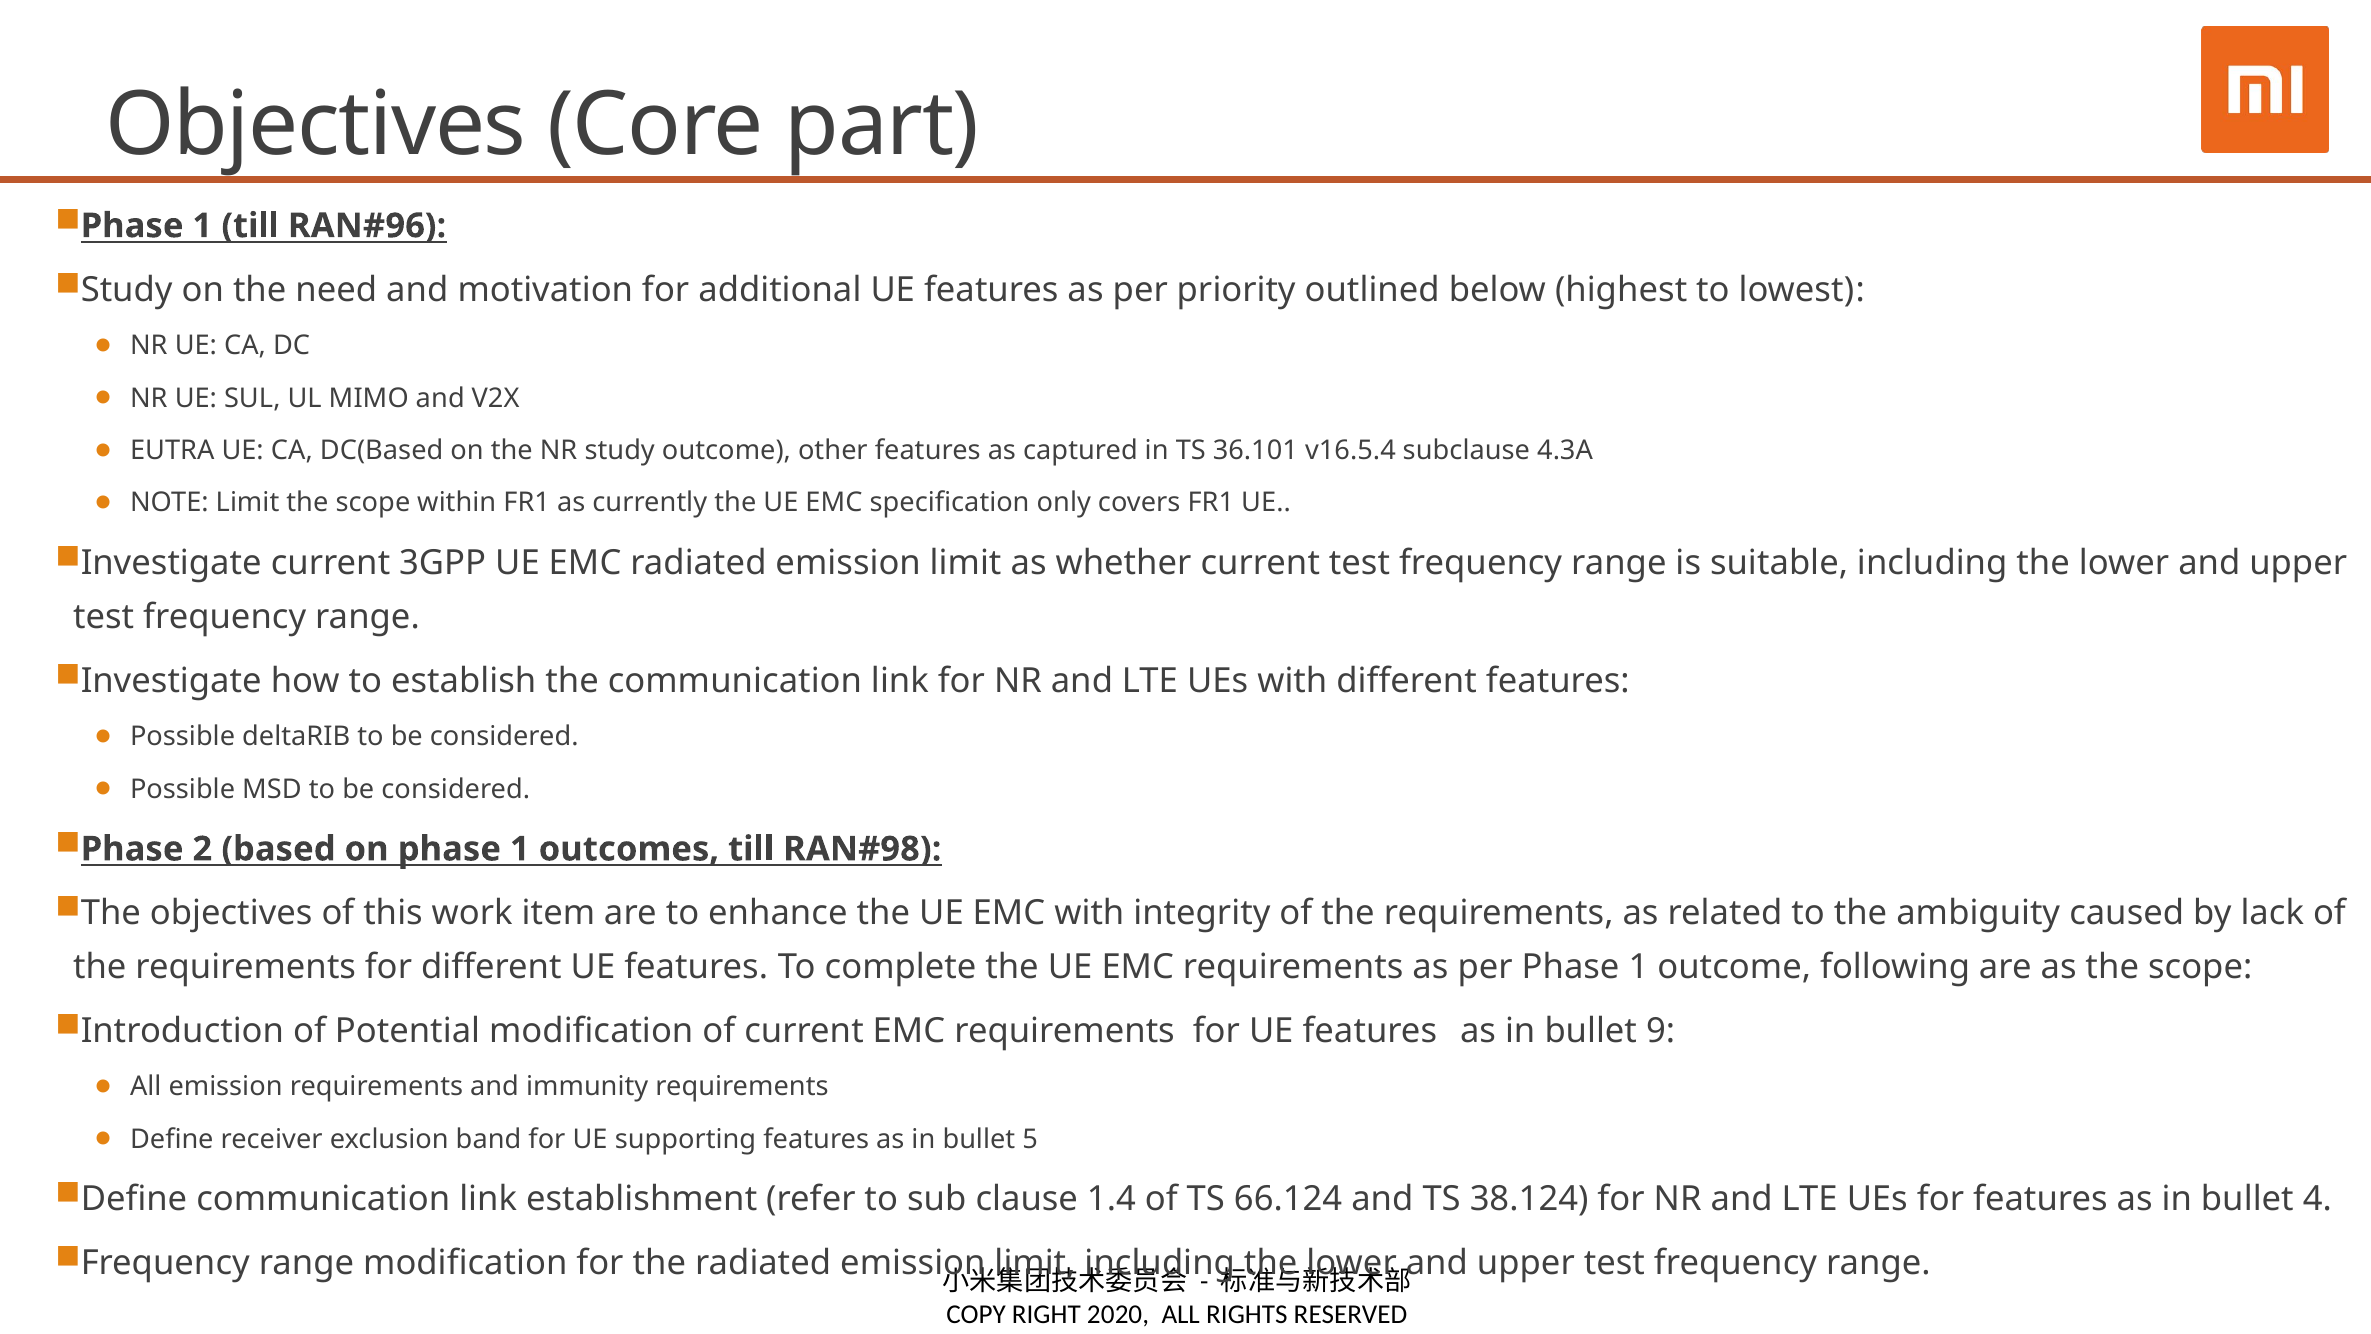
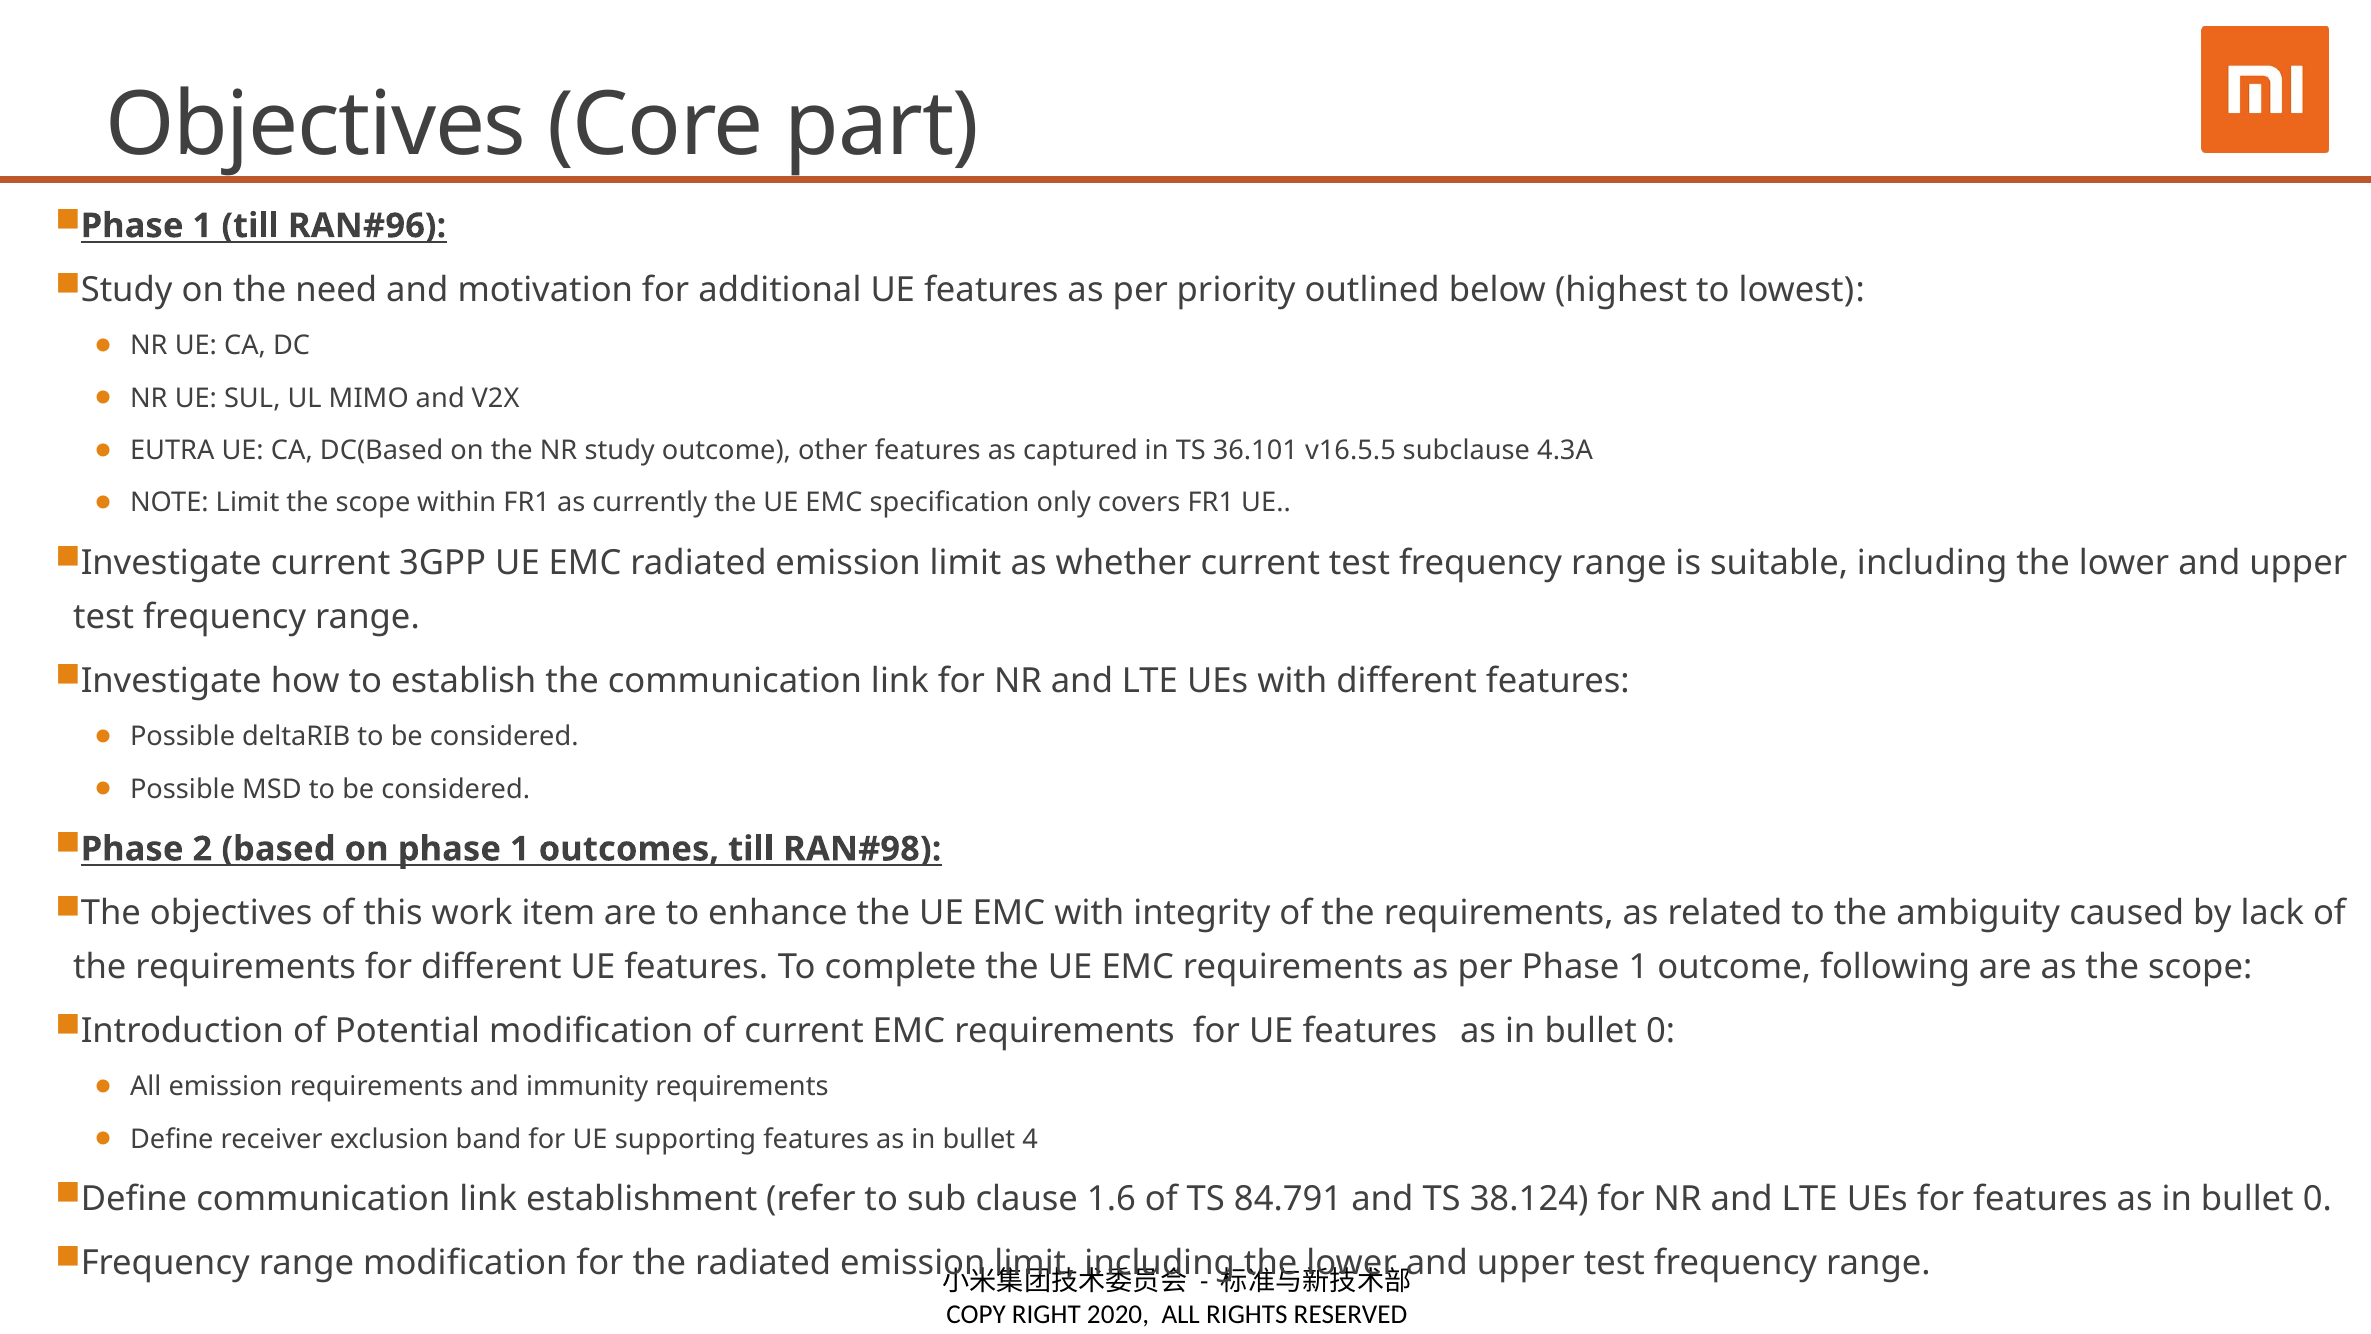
v16.5.4: v16.5.4 -> v16.5.5 (1350, 450)
9: 9 -> 0 (1661, 1030)
5: 5 -> 4 (1030, 1139)
1.4: 1.4 -> 1.6 (1111, 1199)
66.124: 66.124 -> 84.791 (1288, 1199)
4: 4 -> 0 (2317, 1199)
